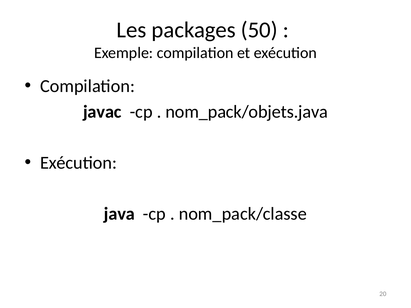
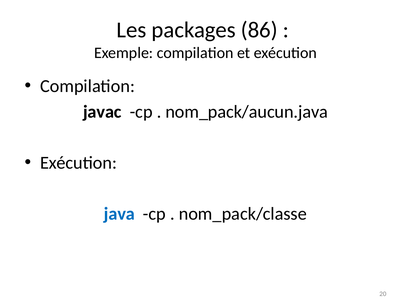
50: 50 -> 86 (259, 30)
nom_pack/objets.java: nom_pack/objets.java -> nom_pack/aucun.java (247, 112)
java colour: black -> blue (119, 214)
